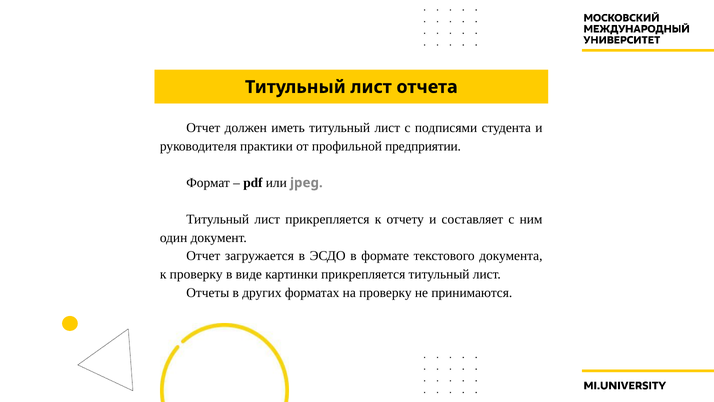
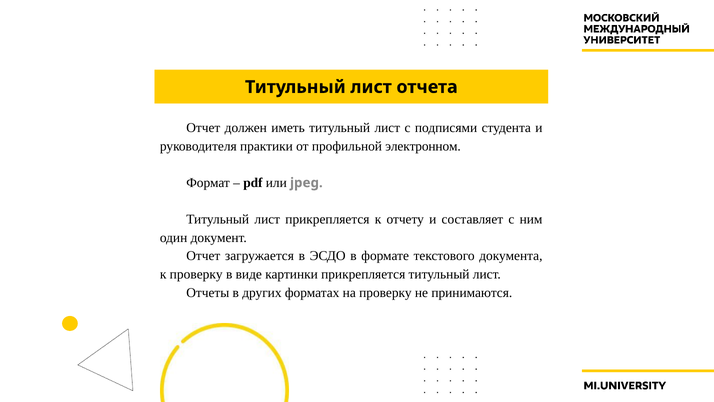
предприятии: предприятии -> электронном (423, 146)
